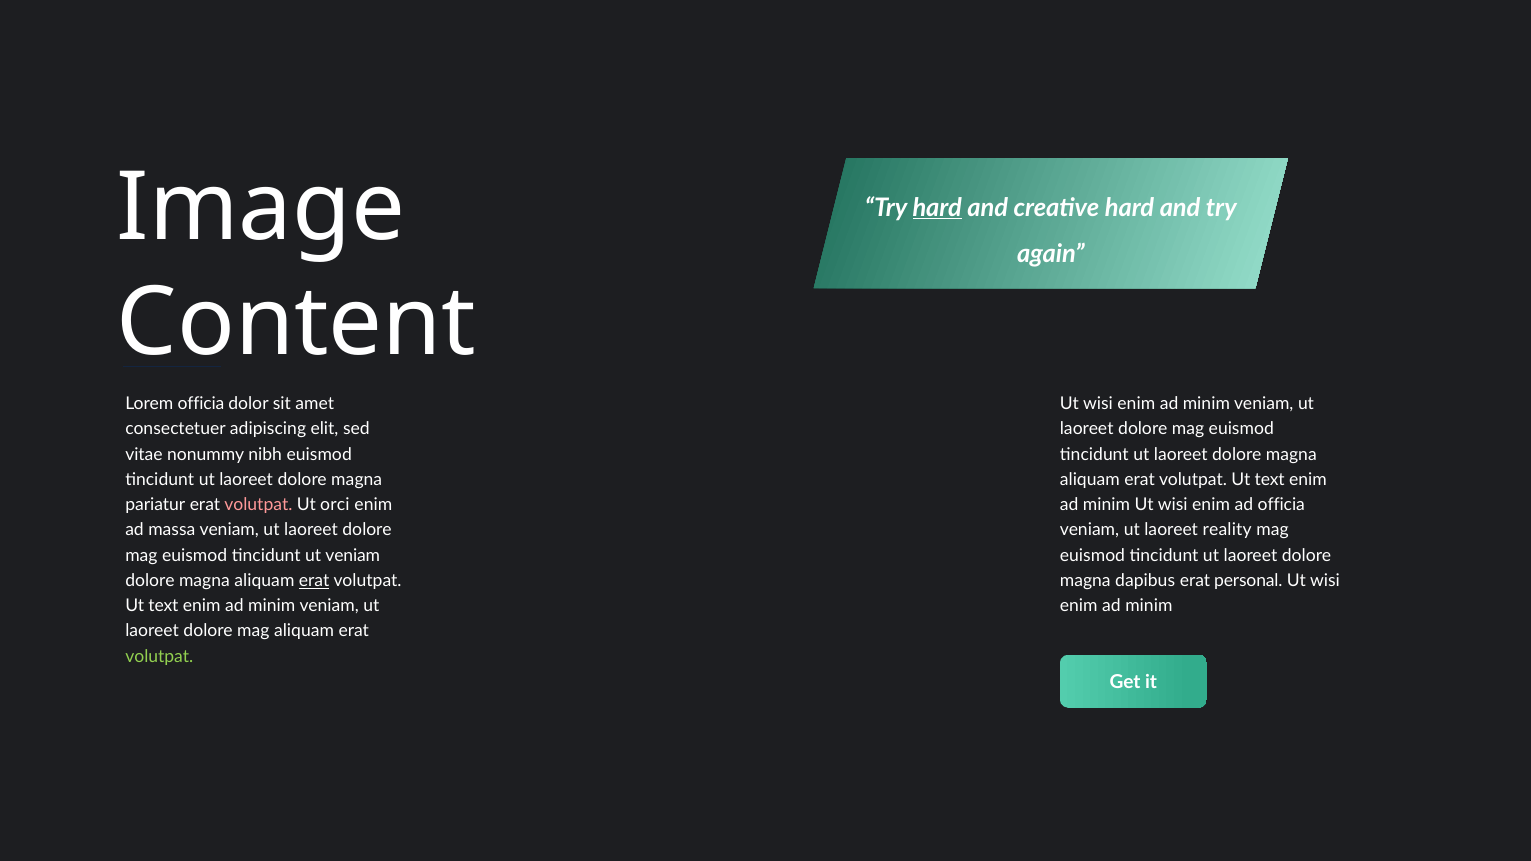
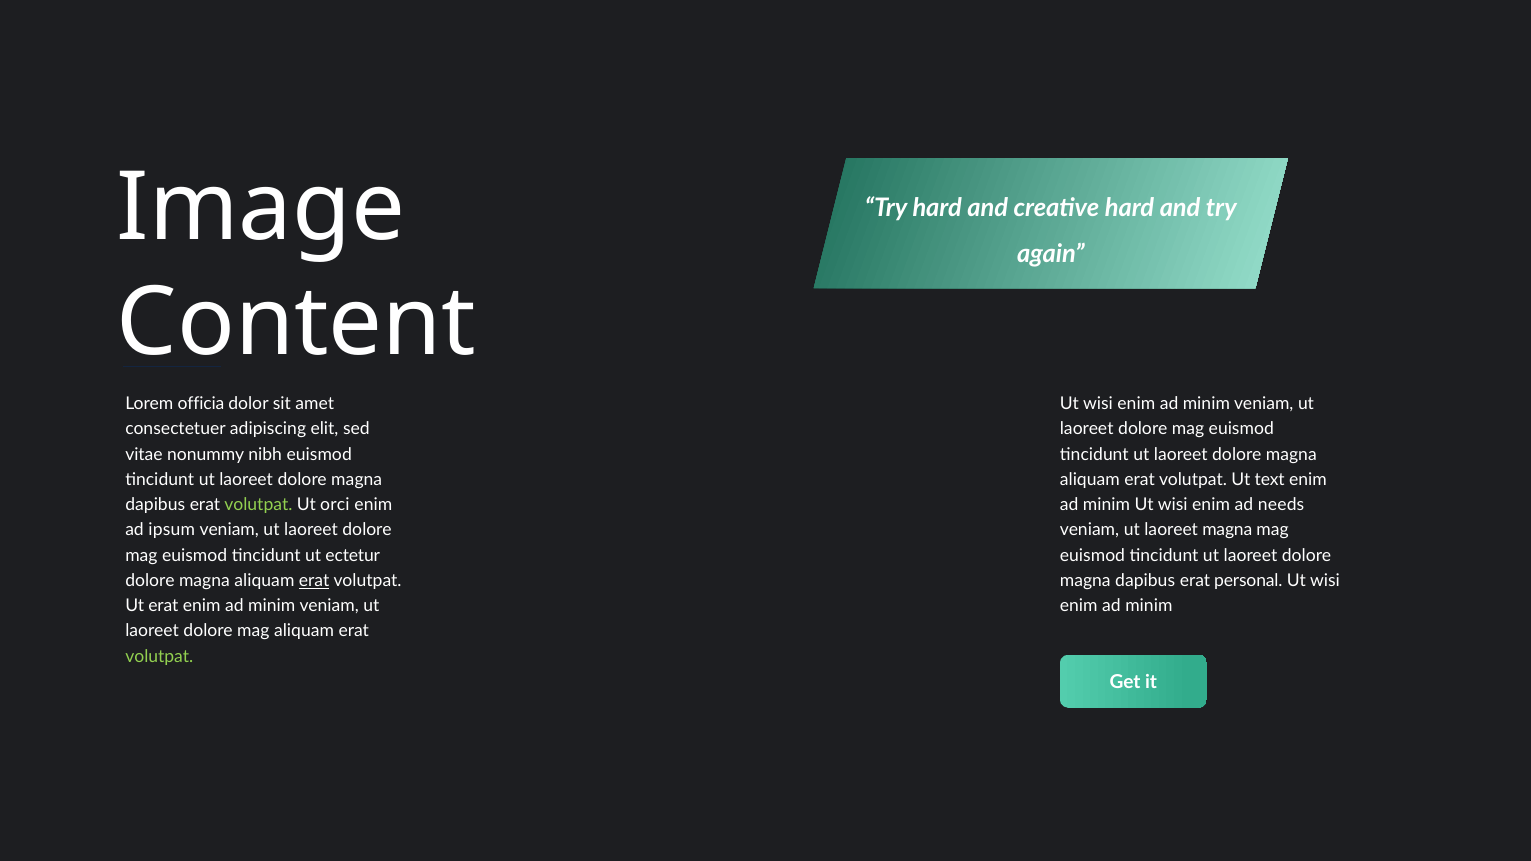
hard underline: present -> none (937, 208)
pariatur: pariatur -> dapibus (155, 505)
volutpat colour: pink -> light green (258, 505)
ad officia: officia -> needs (1281, 505)
massa: massa -> ipsum (172, 530)
laoreet reality: reality -> magna (1227, 530)
ut veniam: veniam -> ectetur (353, 555)
text: text -> erat (163, 606)
